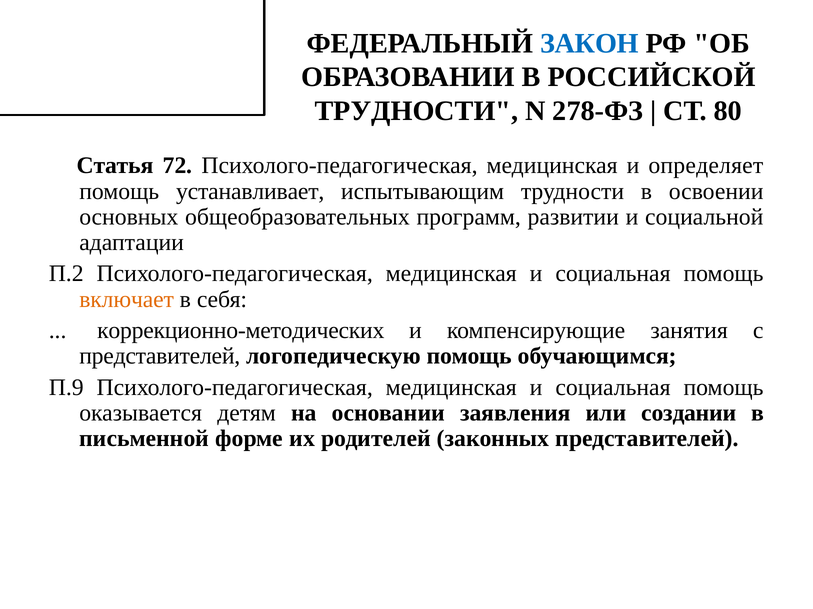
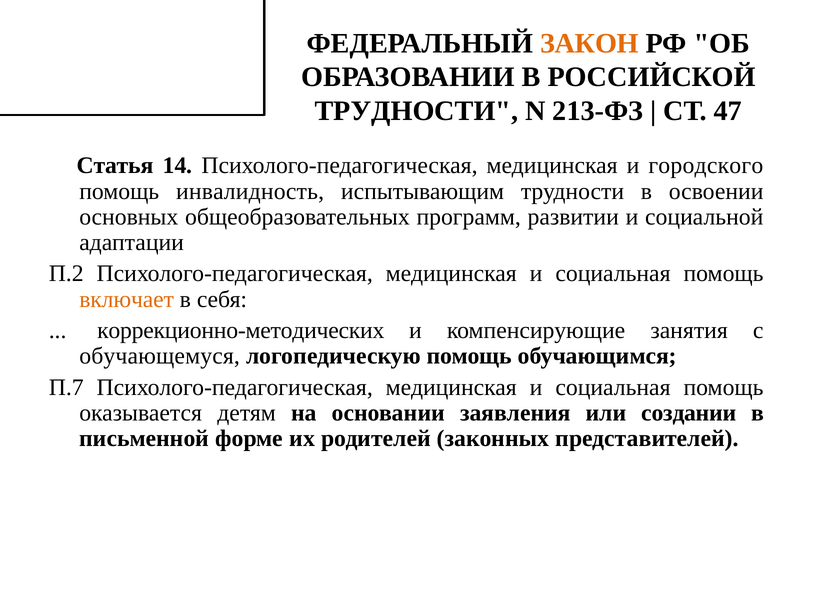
ЗАКОН colour: blue -> orange (589, 43)
278-ФЗ: 278-ФЗ -> 213-ФЗ (598, 111)
80: 80 -> 47 (728, 111)
72: 72 -> 14 (178, 166)
определяет: определяет -> городского (706, 166)
устанавливает: устанавливает -> инвалидность (250, 191)
представителей: представителей -> обучающемуся (160, 357)
П.9: П.9 -> П.7 (66, 388)
